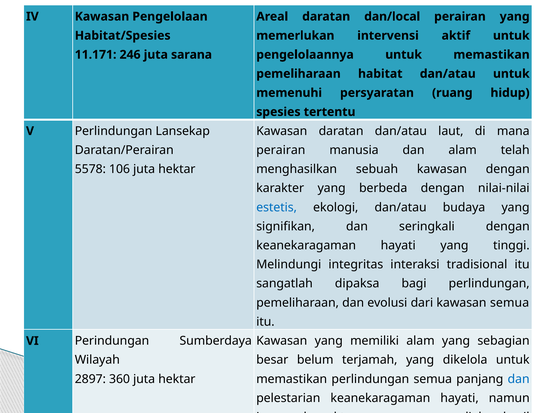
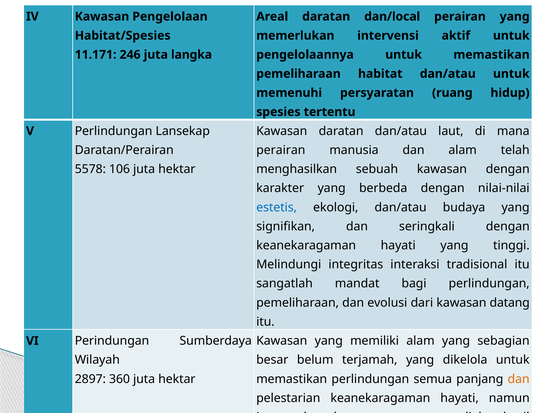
sarana: sarana -> langka (192, 55)
dipaksa: dipaksa -> mandat (357, 284)
kawasan semua: semua -> datang (510, 303)
dan colour: blue -> orange (519, 379)
